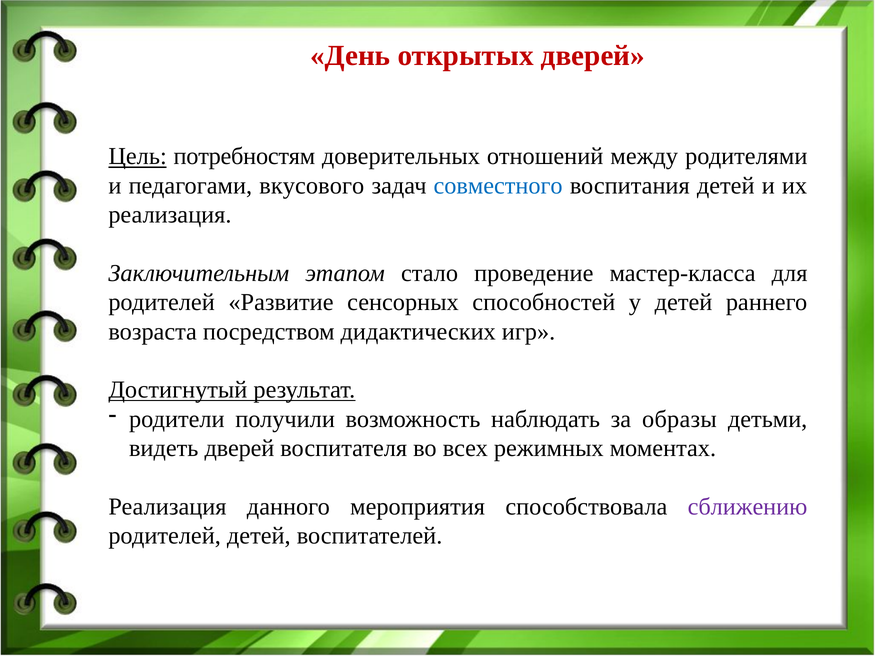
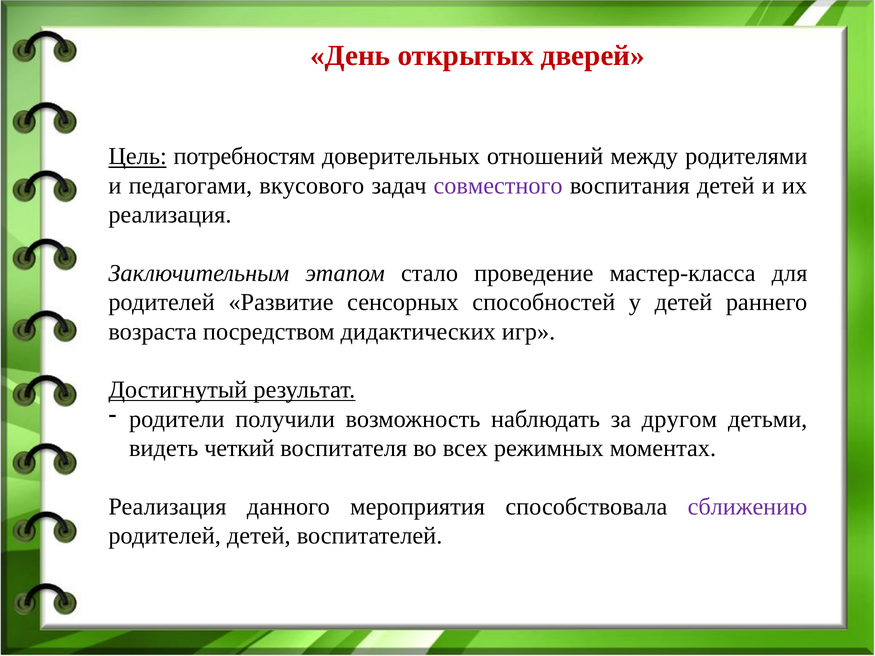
совместного colour: blue -> purple (498, 186)
образы: образы -> другом (679, 419)
видеть дверей: дверей -> четкий (239, 448)
